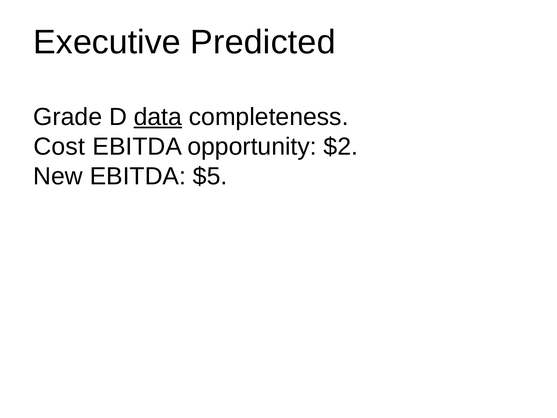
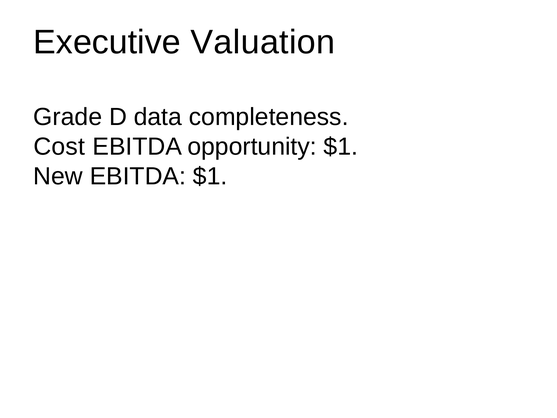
Predicted: Predicted -> Valuation (263, 42)
data underline: present -> none (158, 117)
opportunity $2: $2 -> $1 (341, 147)
EBITDA $5: $5 -> $1 (210, 176)
